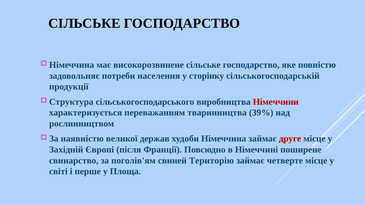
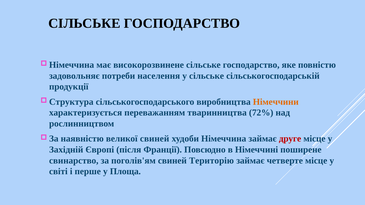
у сторінку: сторінку -> сільське (207, 76)
Німеччини colour: red -> orange (276, 102)
39%: 39% -> 72% (261, 113)
великої держав: держав -> свиней (155, 139)
